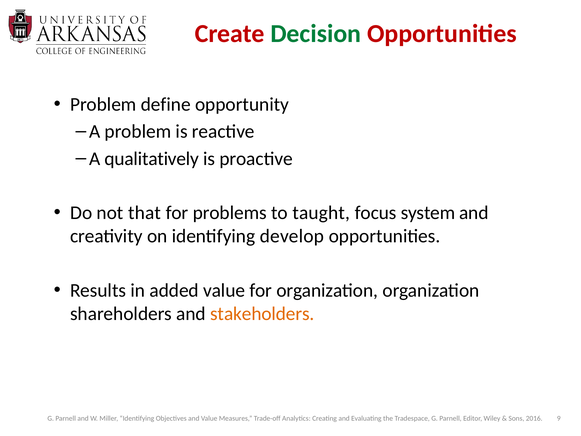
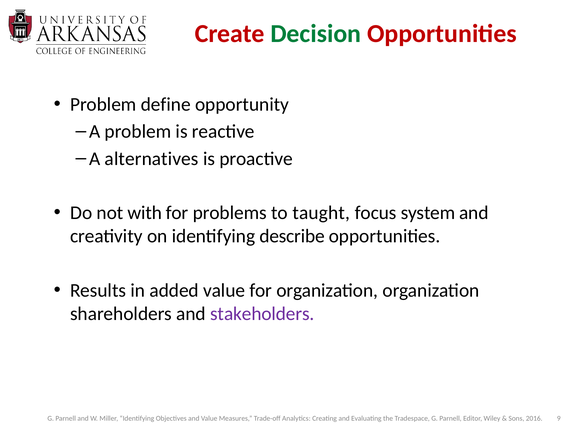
qualitatively: qualitatively -> alternatives (152, 159)
that: that -> with (145, 213)
develop: develop -> describe (292, 236)
stakeholders colour: orange -> purple (262, 313)
